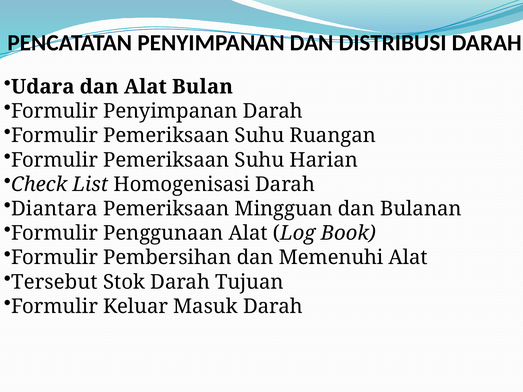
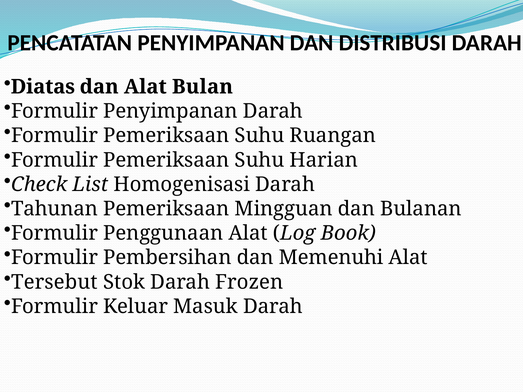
Udara: Udara -> Diatas (43, 87)
Diantara: Diantara -> Tahunan (55, 209)
Tujuan: Tujuan -> Frozen (249, 282)
